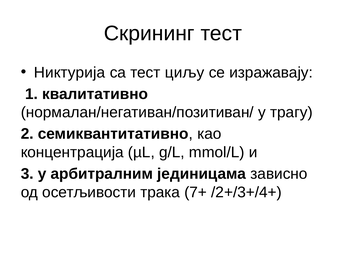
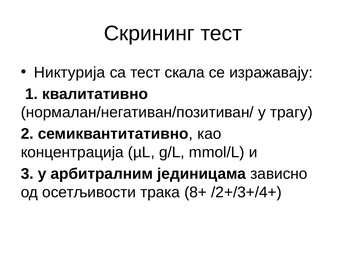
циљу: циљу -> скала (185, 73)
7+: 7+ -> 8+ (196, 193)
